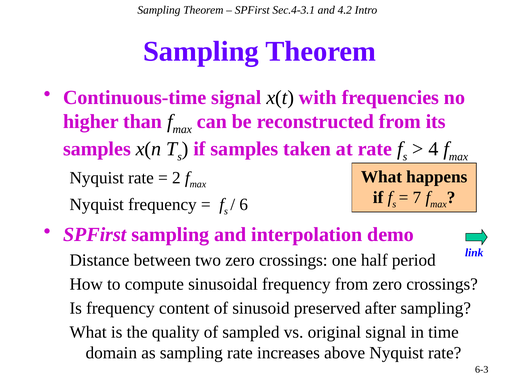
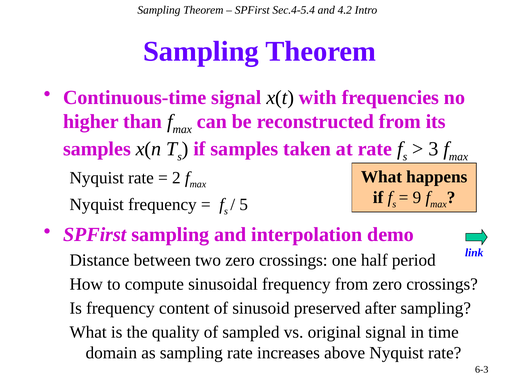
Sec.4-3.1: Sec.4-3.1 -> Sec.4-5.4 (294, 10)
4: 4 -> 3 (433, 149)
7: 7 -> 9 (417, 198)
6: 6 -> 5 (244, 205)
